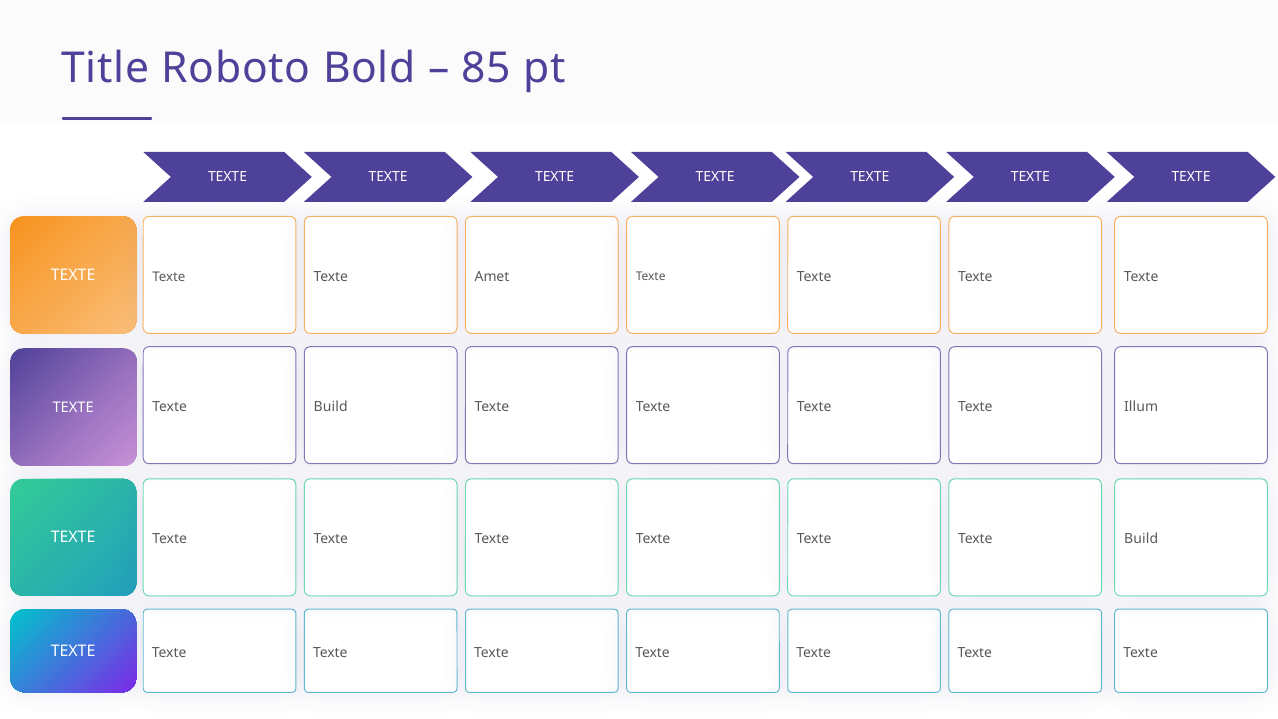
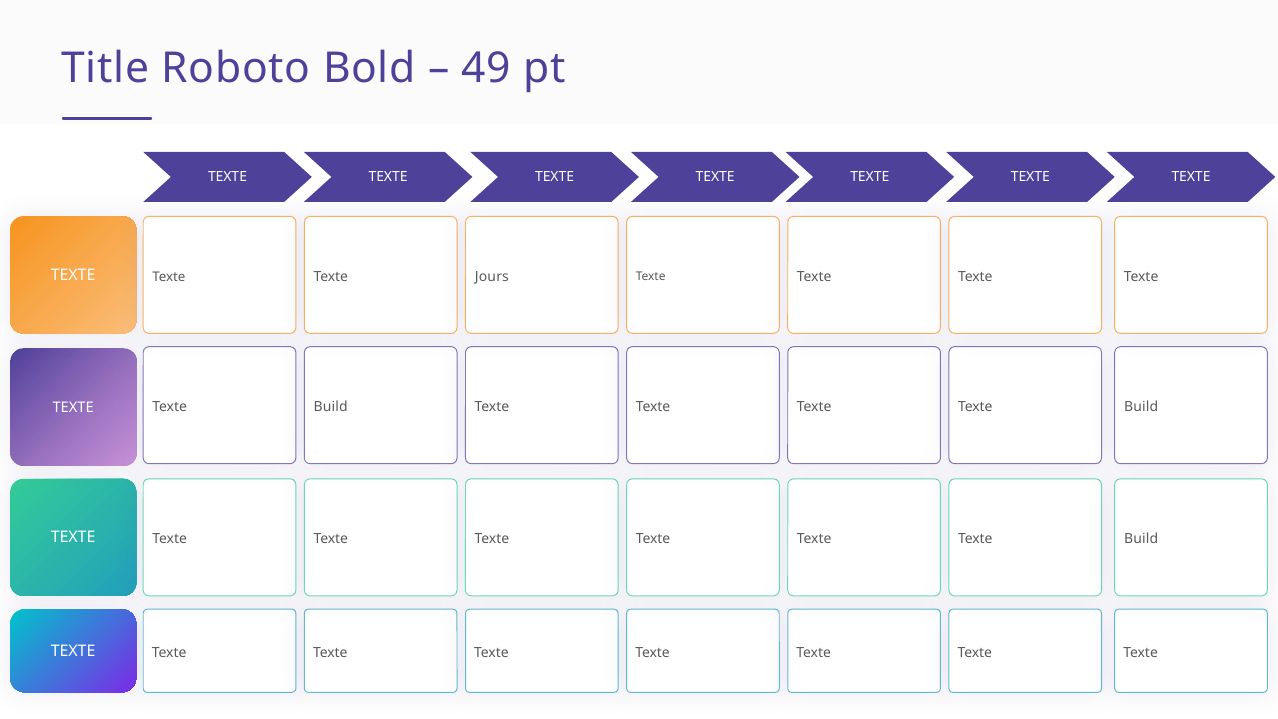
85: 85 -> 49 (486, 69)
Amet: Amet -> Jours (492, 277)
Illum: Illum -> Build (1141, 407)
